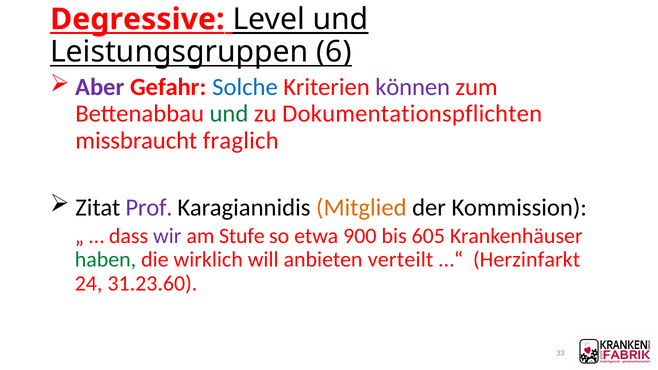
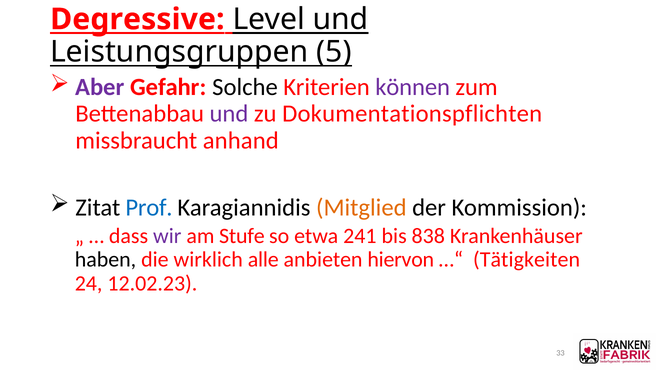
6: 6 -> 5 (334, 52)
Solche colour: blue -> black (245, 87)
und colour: green -> purple (229, 114)
fraglich: fraglich -> anhand (241, 140)
Prof colour: purple -> blue (149, 207)
900: 900 -> 241 (360, 236)
605: 605 -> 838 (428, 236)
haben colour: green -> black (105, 260)
will: will -> alle (263, 260)
verteilt: verteilt -> hiervon (401, 260)
Herzinfarkt: Herzinfarkt -> Tätigkeiten (527, 260)
31.23.60: 31.23.60 -> 12.02.23 (152, 283)
